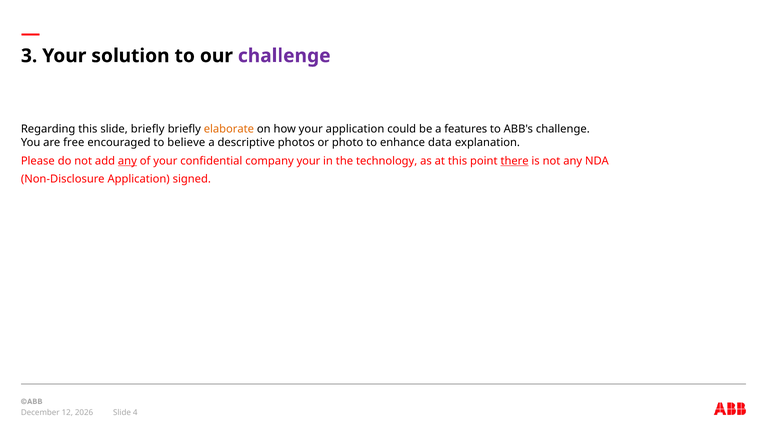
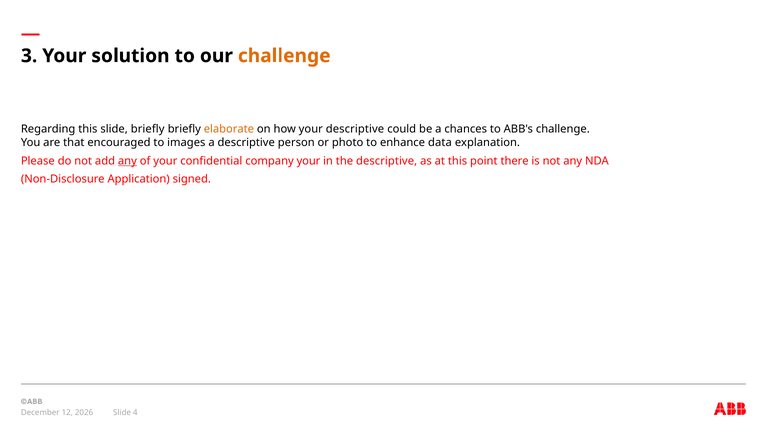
challenge colour: purple -> orange (284, 56)
your application: application -> descriptive (355, 129)
features: features -> chances (466, 129)
free: free -> that (74, 142)
believe: believe -> images (186, 142)
photos: photos -> person (296, 142)
the technology: technology -> descriptive (387, 161)
there underline: present -> none (515, 161)
